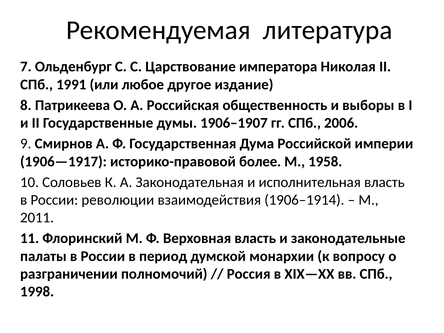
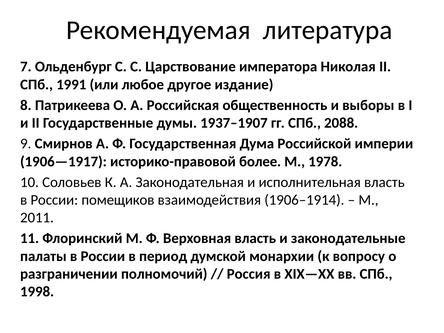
1906–1907: 1906–1907 -> 1937–1907 (234, 123)
2006: 2006 -> 2088 (341, 123)
1958: 1958 -> 1978 (325, 161)
революции: революции -> помещиков (118, 200)
